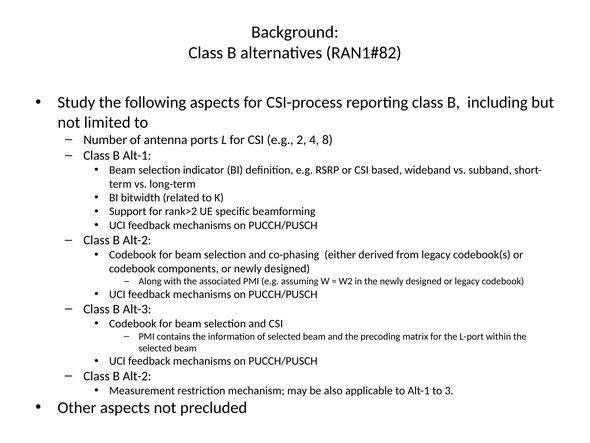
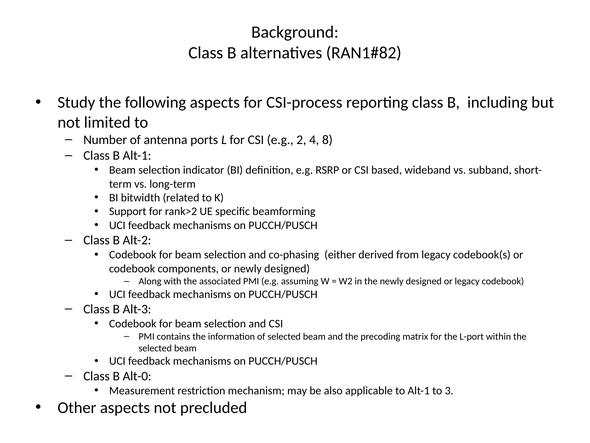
Alt-2: Alt-2 -> Alt-0 (137, 376)
